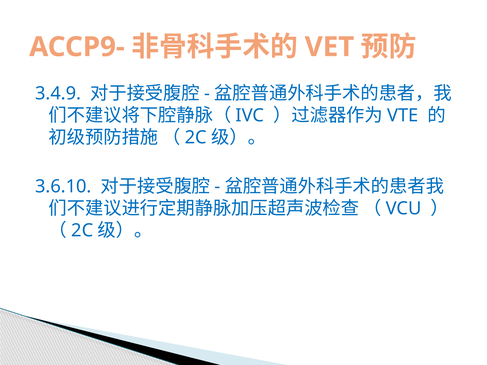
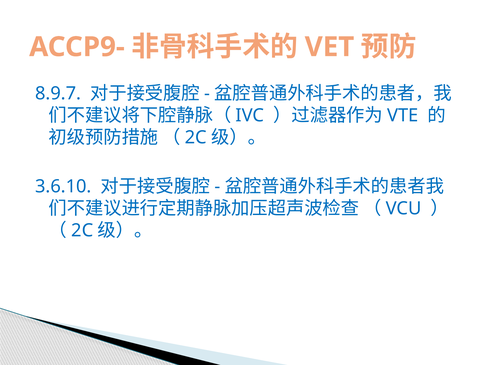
3.4.9: 3.4.9 -> 8.9.7 (58, 94)
